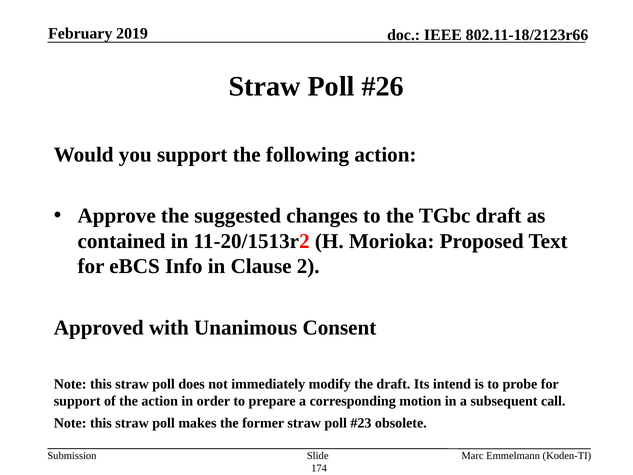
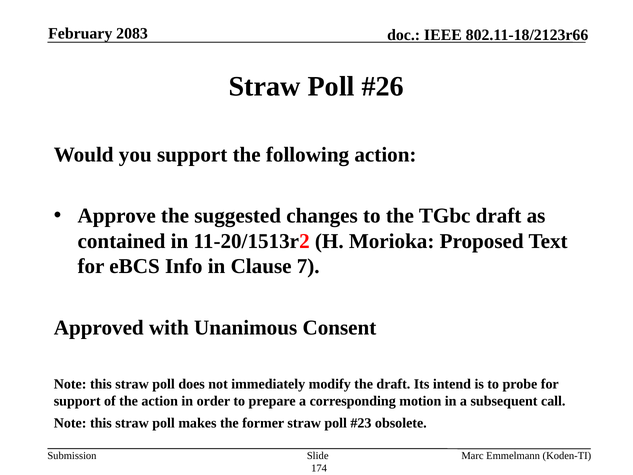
2019: 2019 -> 2083 (132, 34)
2: 2 -> 7 (308, 266)
